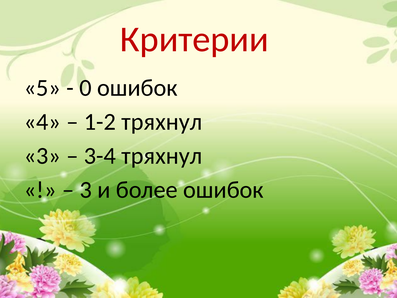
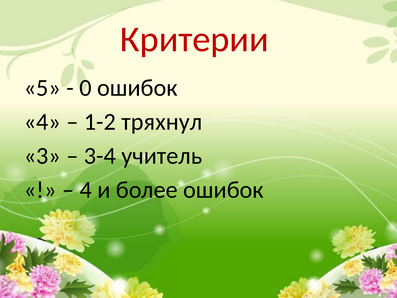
3-4 тряхнул: тряхнул -> учитель (162, 156)
3: 3 -> 4 (86, 190)
